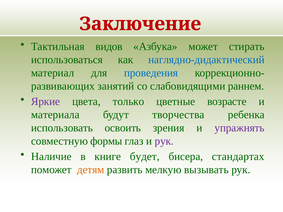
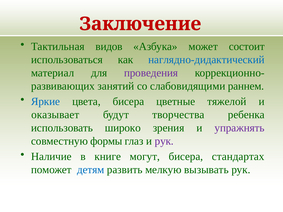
стирать: стирать -> состоит (247, 47)
проведения colour: blue -> purple (151, 73)
Яркие colour: purple -> blue (46, 102)
цвета только: только -> бисера (128, 102)
возрасте: возрасте -> тяжелой (227, 102)
материала: материала -> оказывает (55, 115)
освоить: освоить -> широко (123, 128)
будет: будет -> могут (145, 157)
детям colour: orange -> blue (91, 170)
